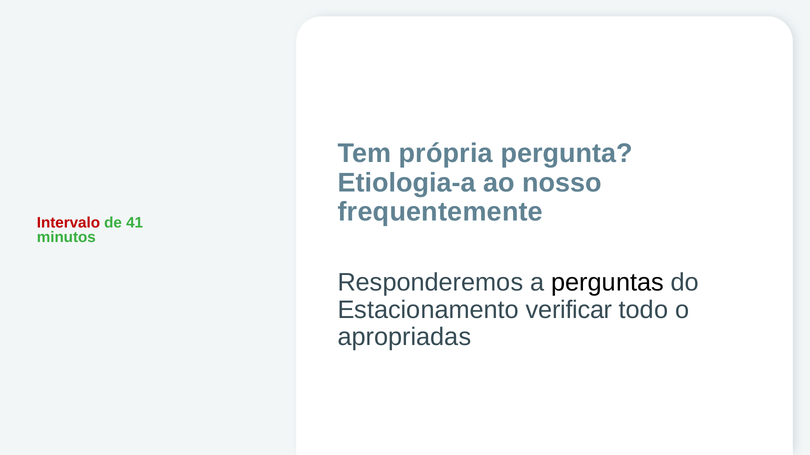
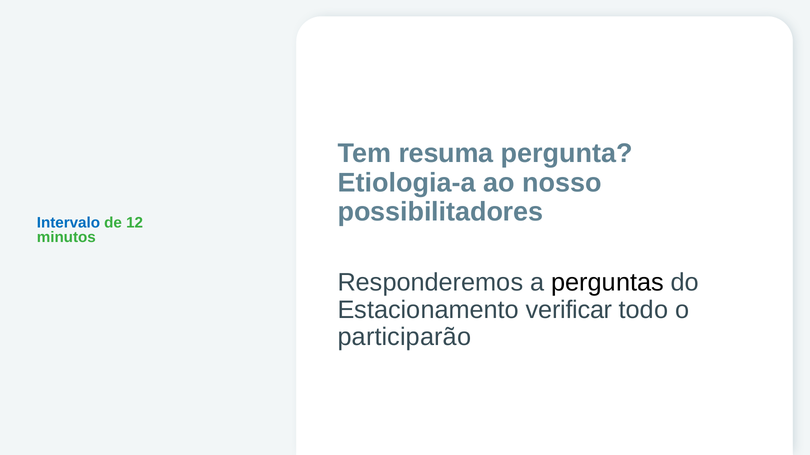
própria: própria -> resuma (446, 154)
frequentemente: frequentemente -> possibilitadores (440, 212)
Intervalo colour: red -> blue (68, 223)
41: 41 -> 12 (135, 223)
apropriadas: apropriadas -> participarão (404, 337)
